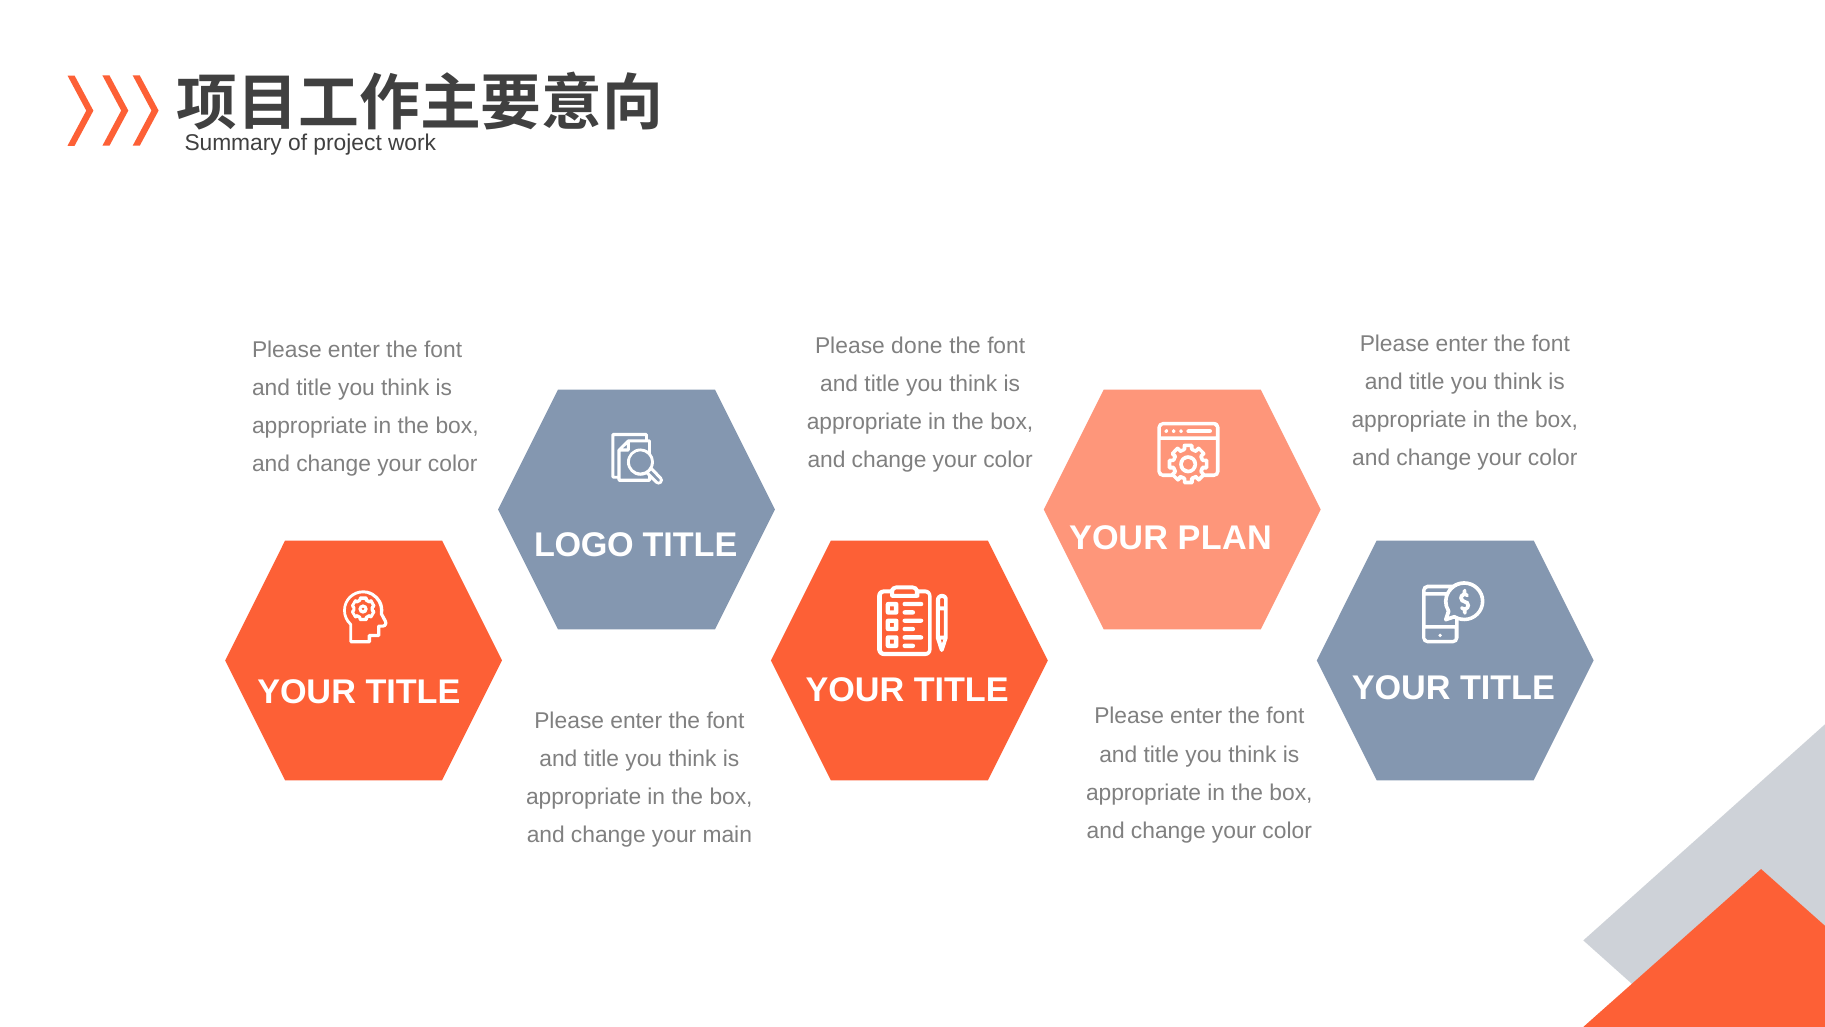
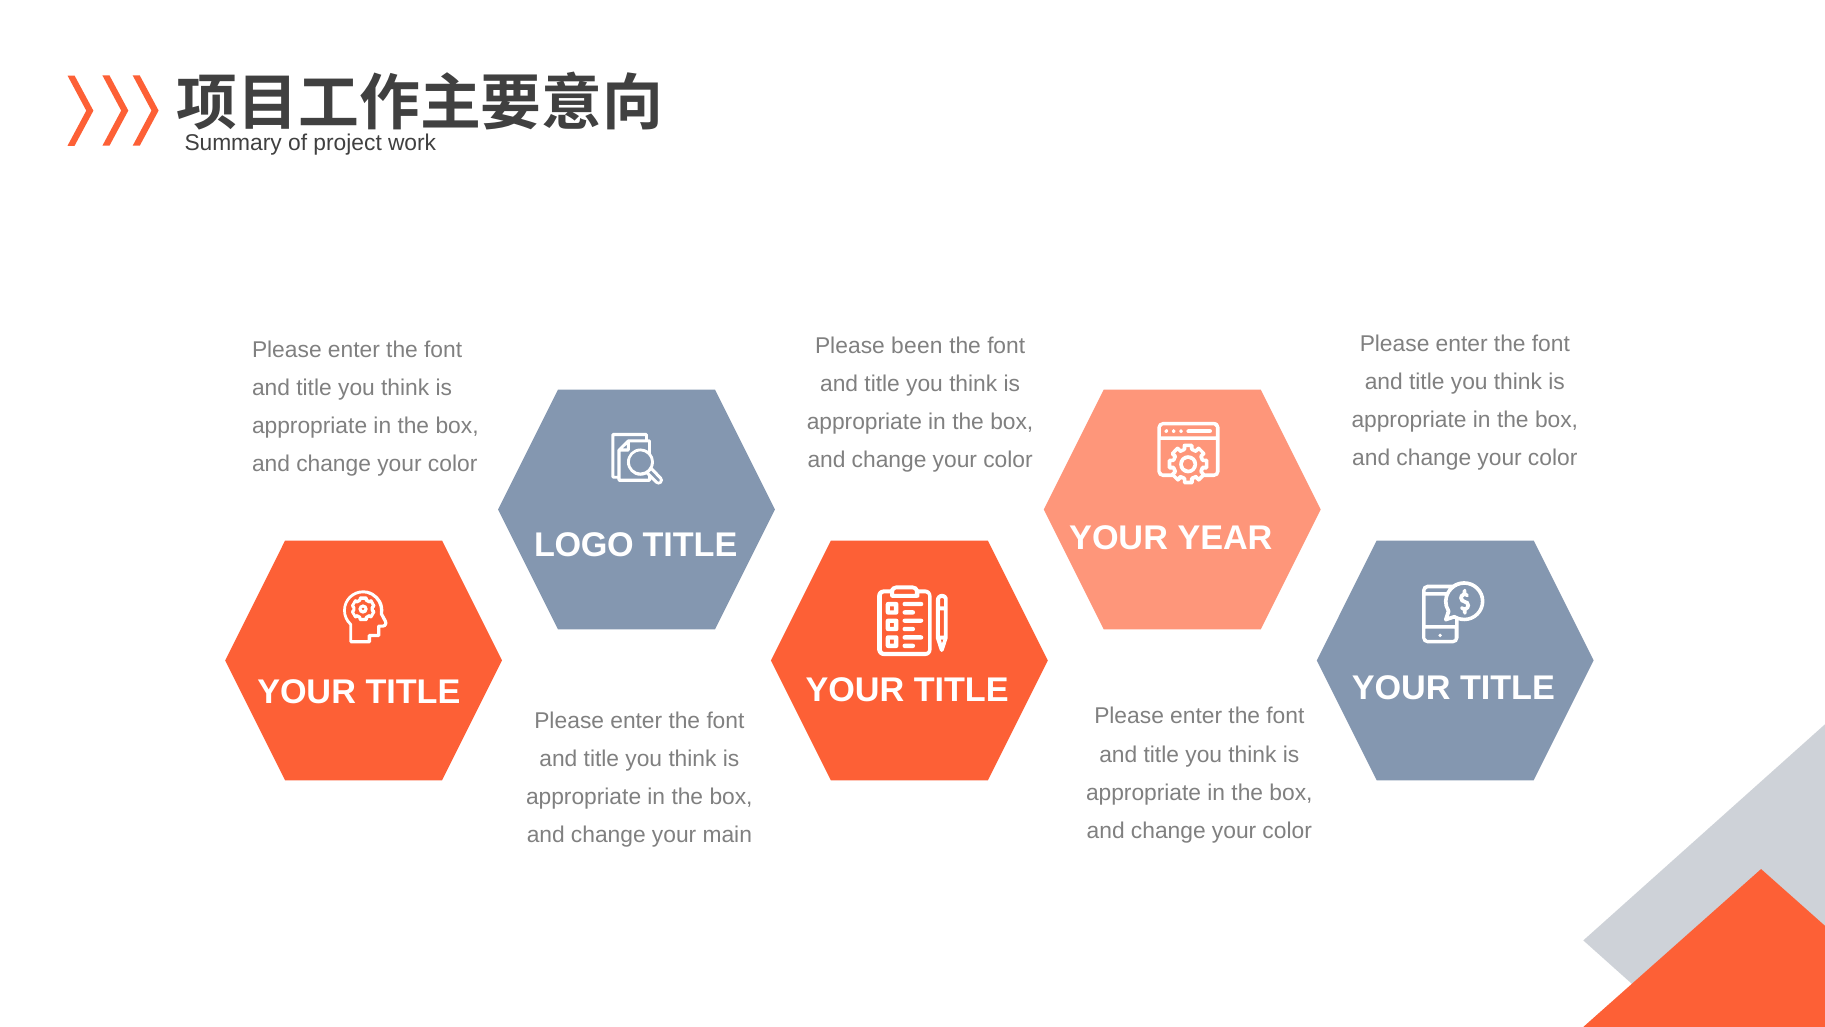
done: done -> been (917, 346)
PLAN: PLAN -> YEAR (1225, 538)
